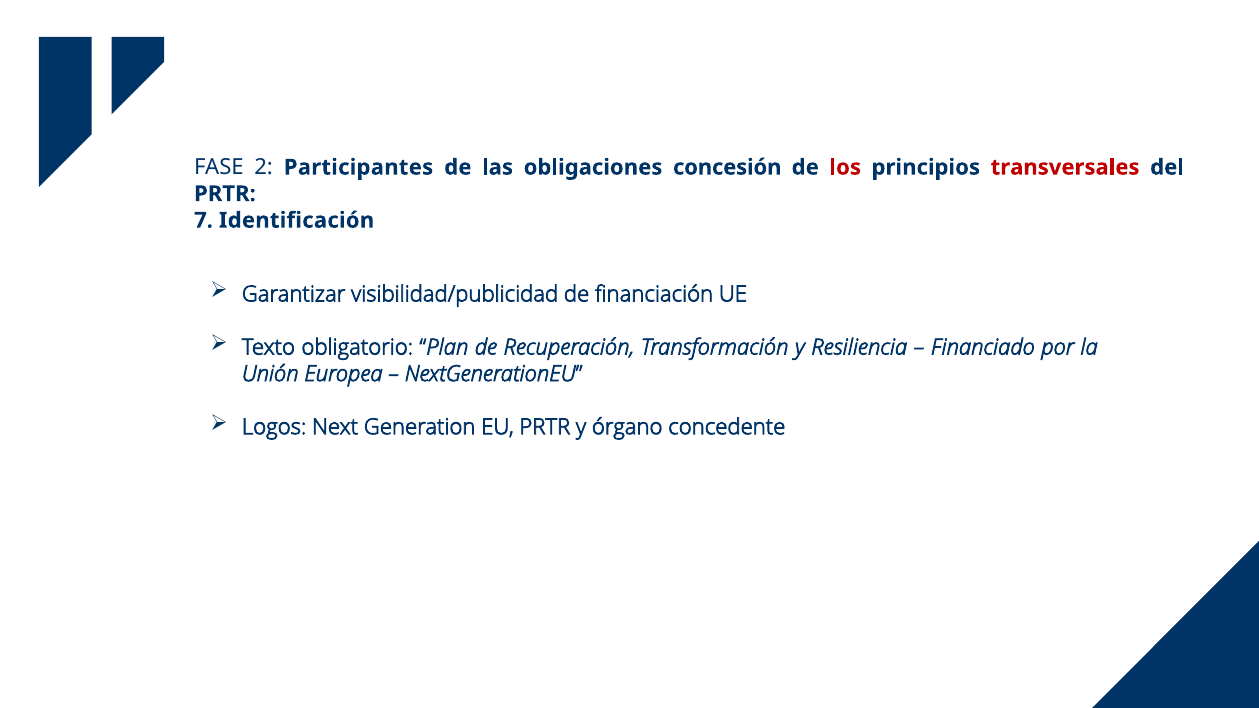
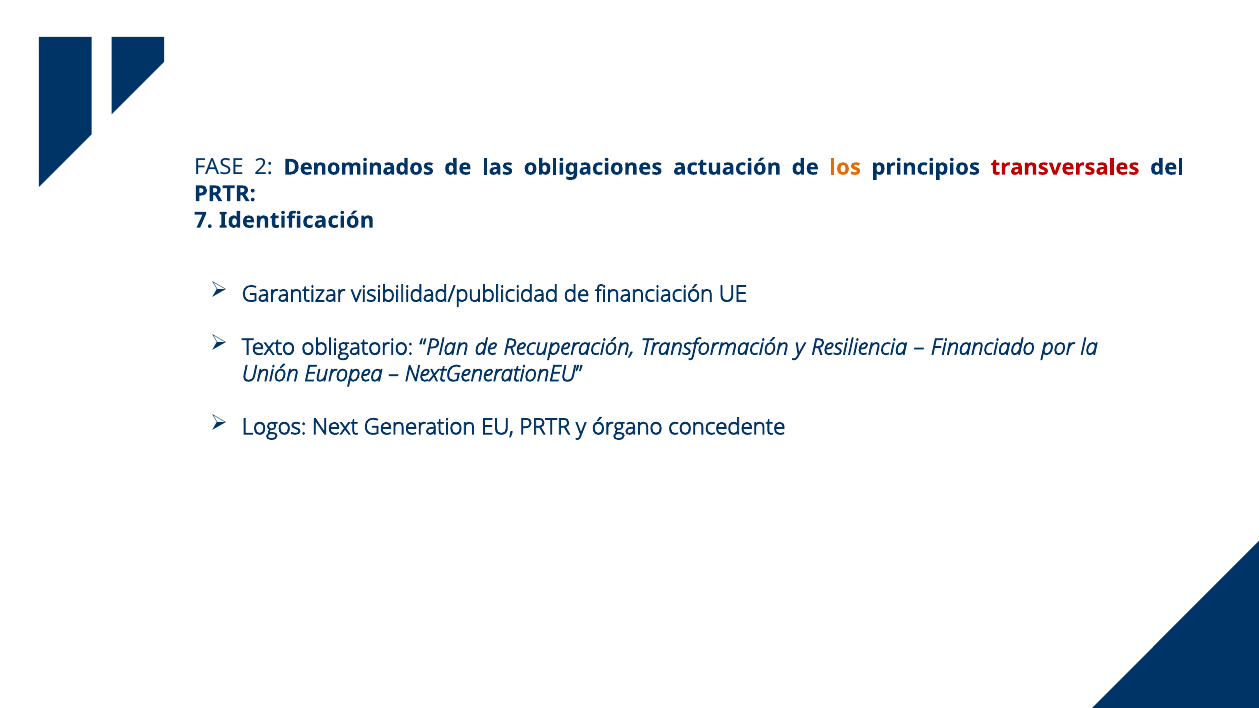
Participantes: Participantes -> Denominados (359, 167)
concesión: concesión -> actuación (727, 167)
los colour: red -> orange (845, 167)
